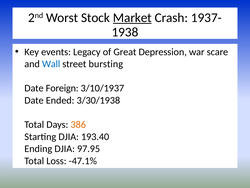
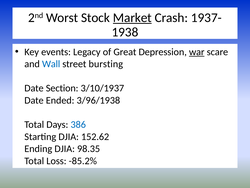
war underline: none -> present (197, 52)
Foreign: Foreign -> Section (62, 88)
3/30/1938: 3/30/1938 -> 3/96/1938 (98, 100)
386 colour: orange -> blue (78, 124)
193.40: 193.40 -> 152.62 (95, 136)
97.95: 97.95 -> 98.35 (89, 148)
-47.1%: -47.1% -> -85.2% (83, 161)
